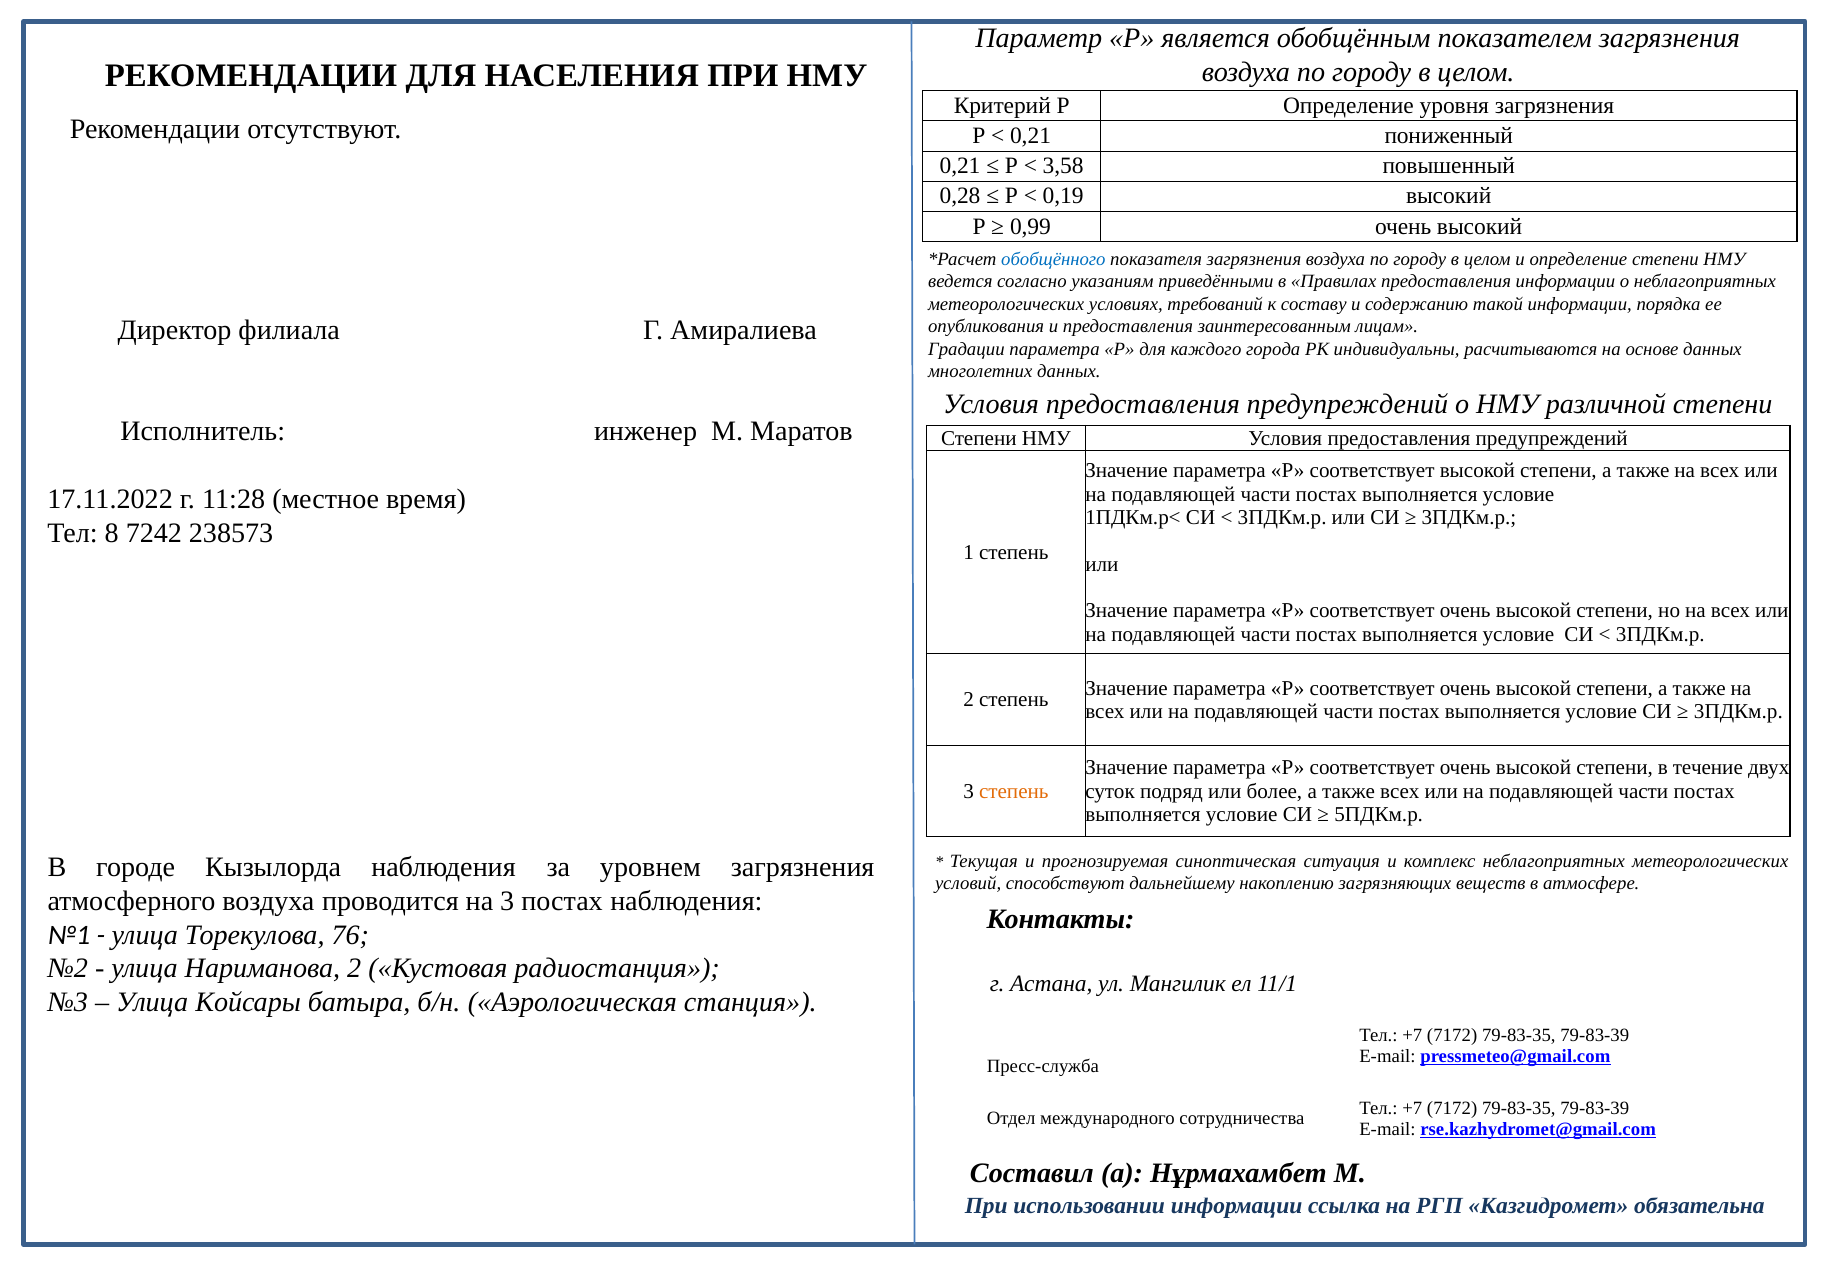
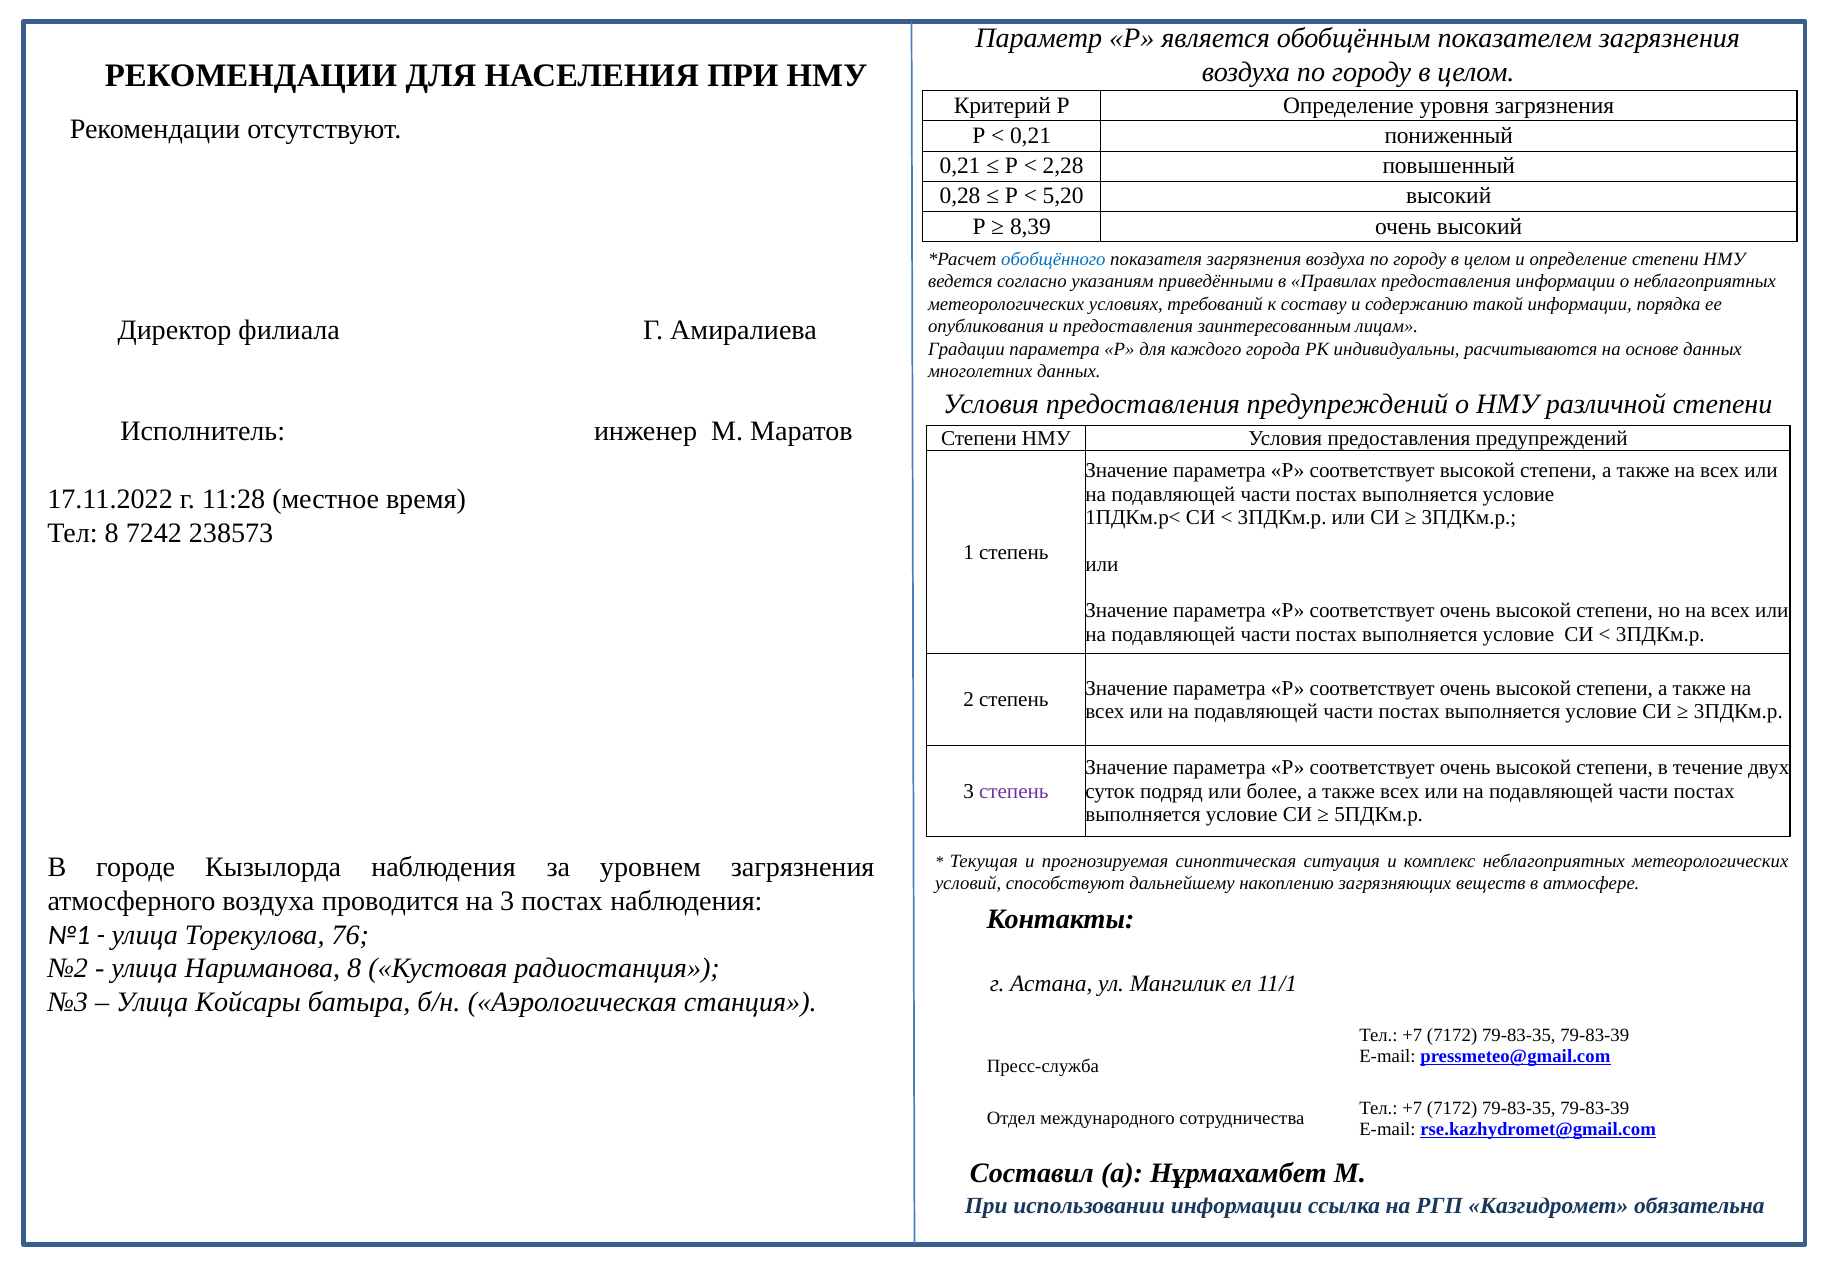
3,58: 3,58 -> 2,28 (1063, 166)
0,19: 0,19 -> 5,20 (1063, 196)
0,99: 0,99 -> 8,39 (1030, 226)
степень colour: orange -> purple (1014, 791)
Нариманова 2: 2 -> 8 (354, 969)
